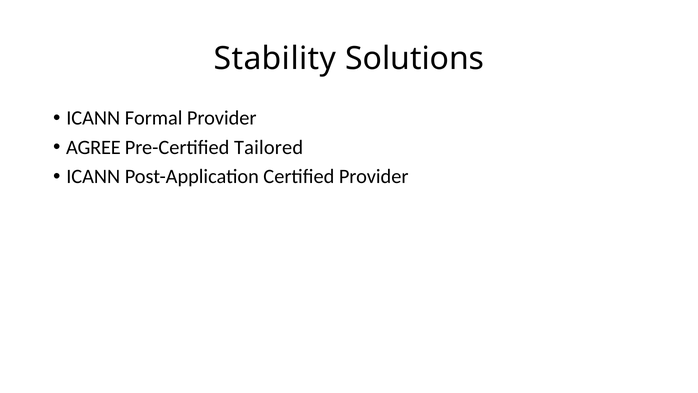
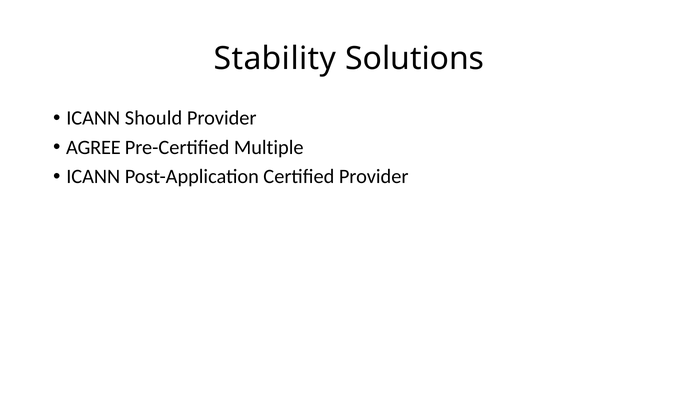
Formal: Formal -> Should (154, 118)
Tailored: Tailored -> Multiple (269, 147)
